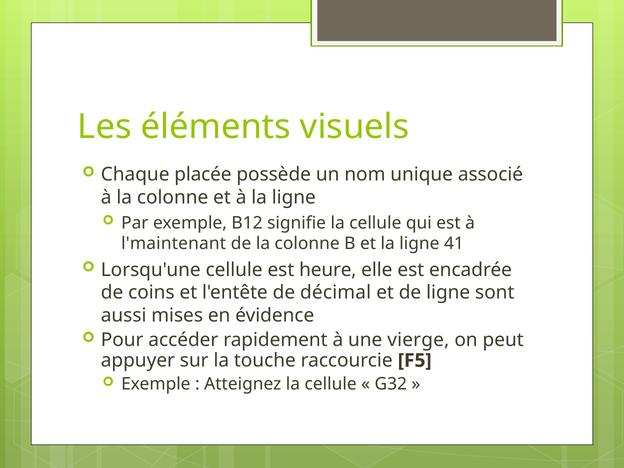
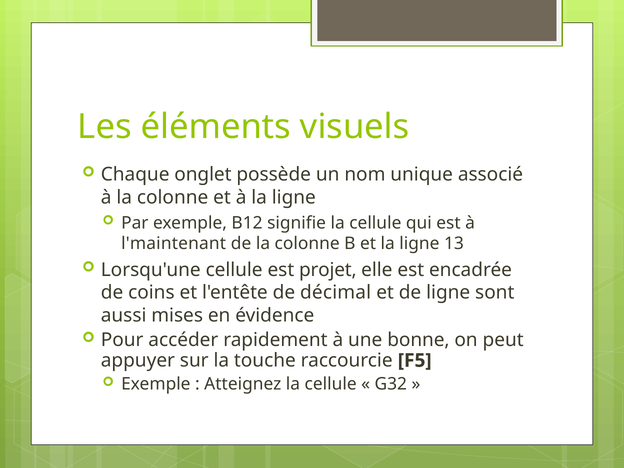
placée: placée -> onglet (203, 174)
41: 41 -> 13 (454, 244)
heure: heure -> projet (328, 270)
vierge: vierge -> bonne (418, 340)
